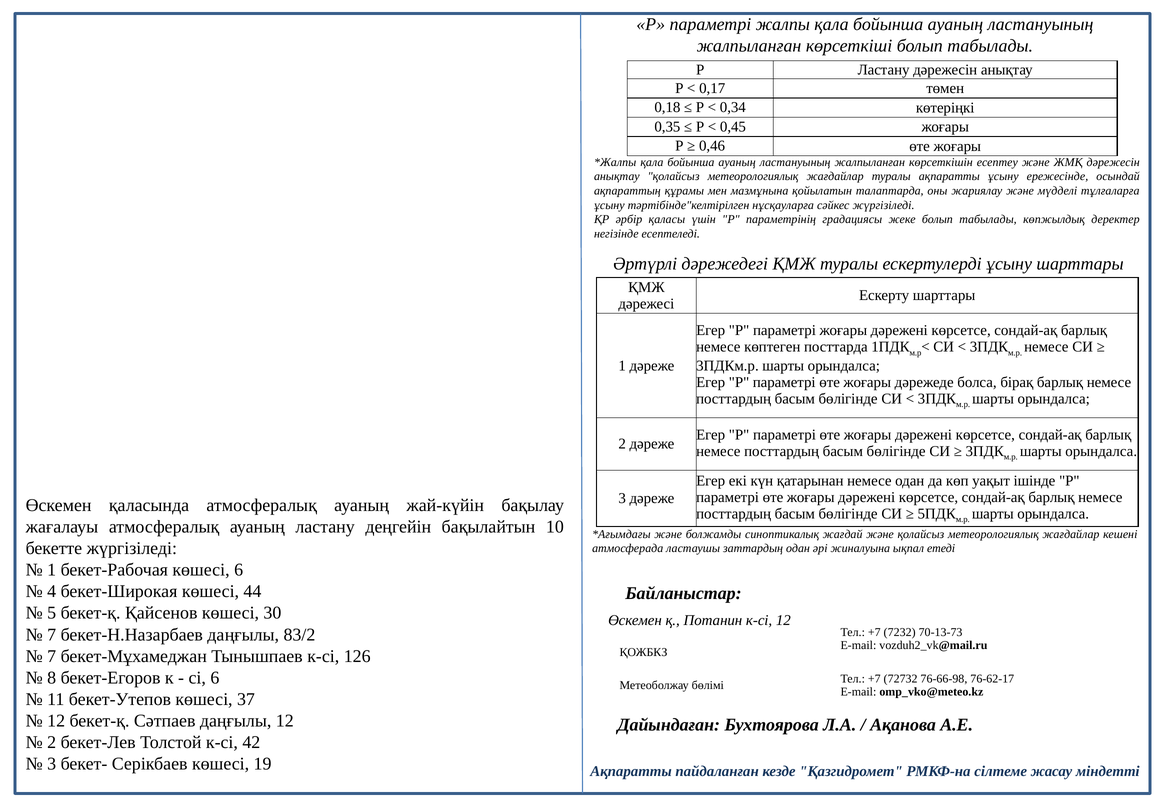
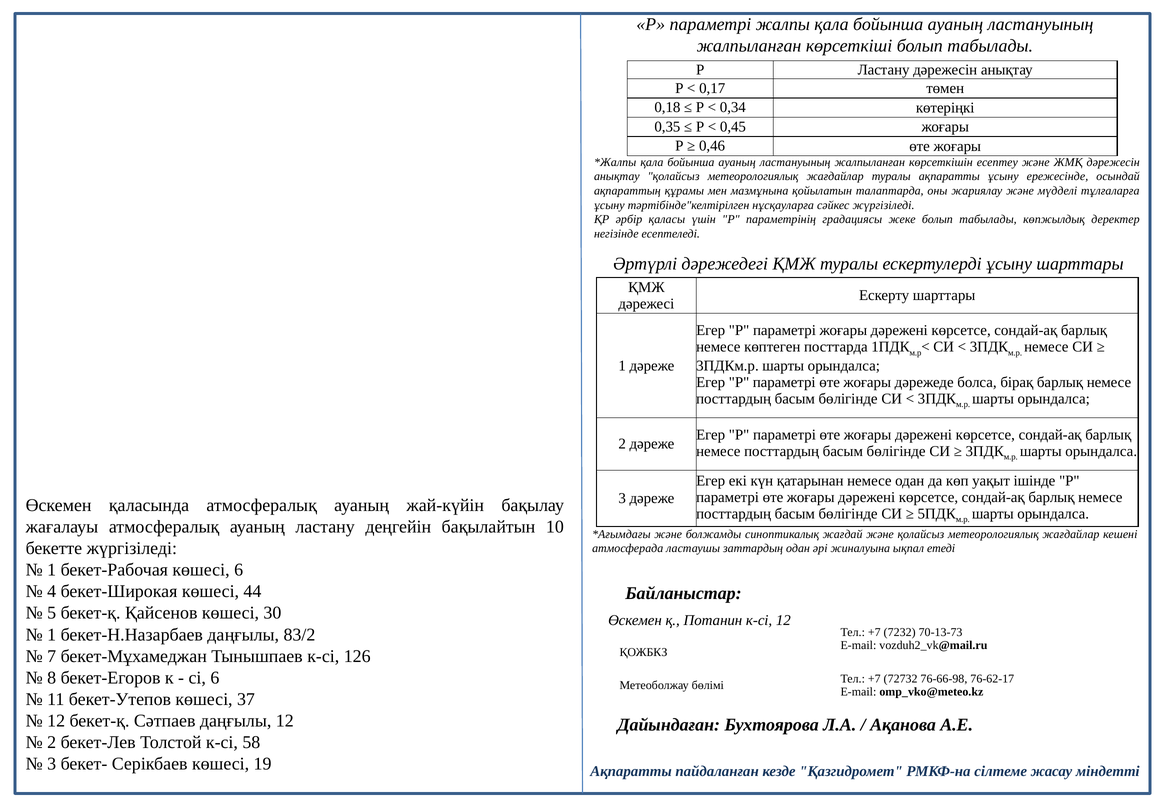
7: 7 -> 1 (52, 634)
42: 42 -> 58 (251, 742)
